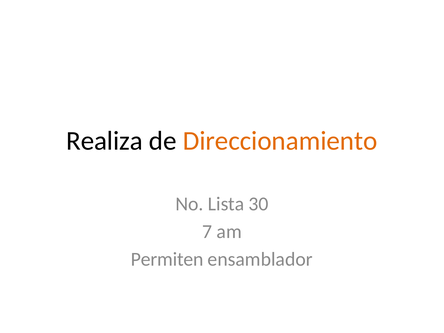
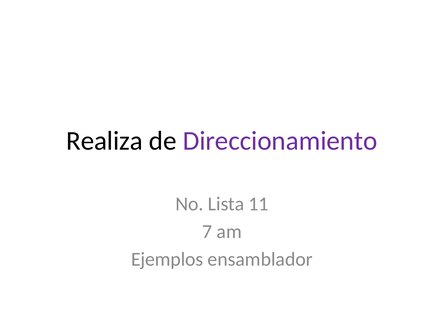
Direccionamiento colour: orange -> purple (280, 141)
30: 30 -> 11 (259, 204)
Permiten: Permiten -> Ejemplos (167, 259)
